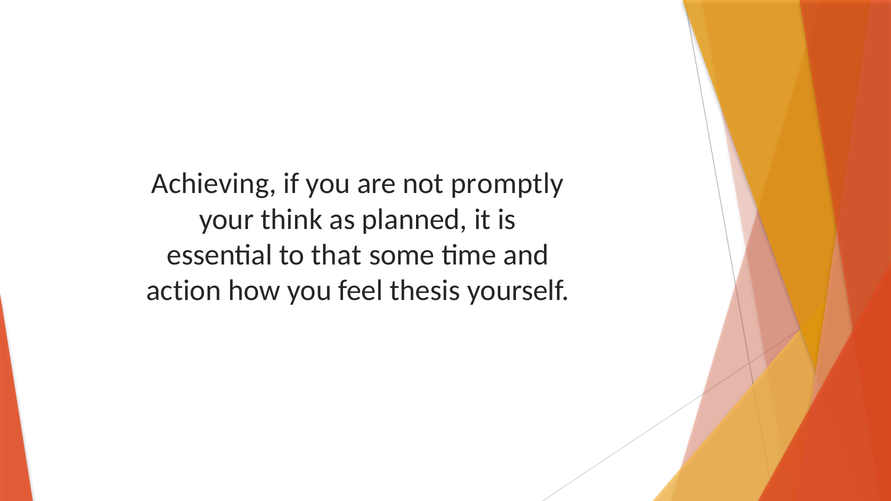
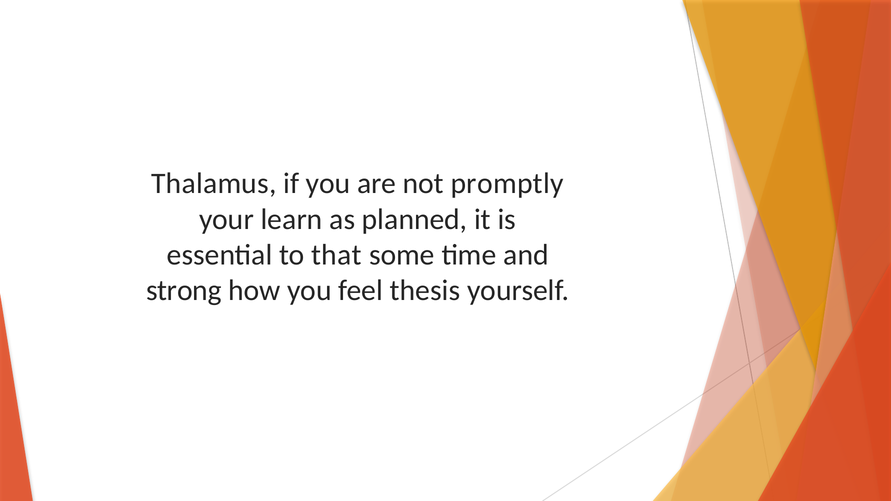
Achieving: Achieving -> Thalamus (214, 184)
think: think -> learn (292, 219)
action: action -> strong (184, 291)
